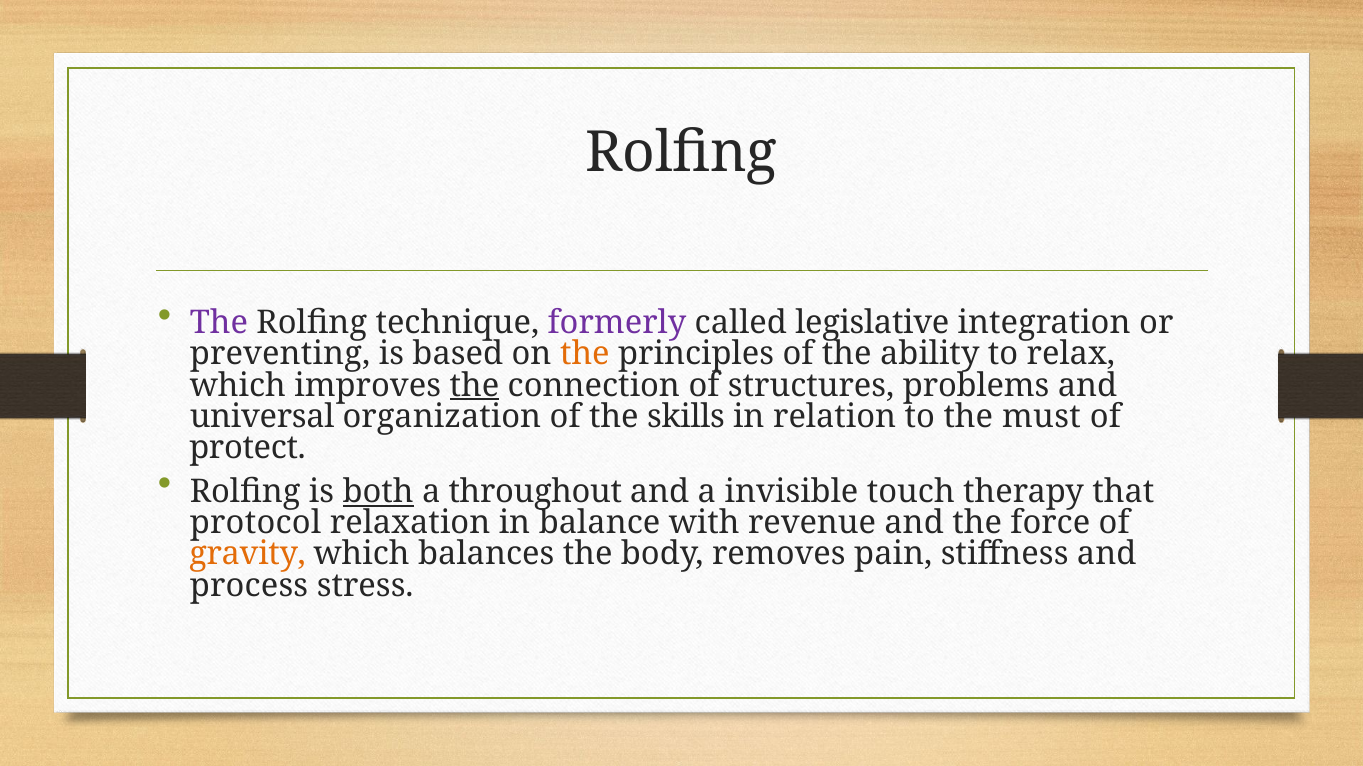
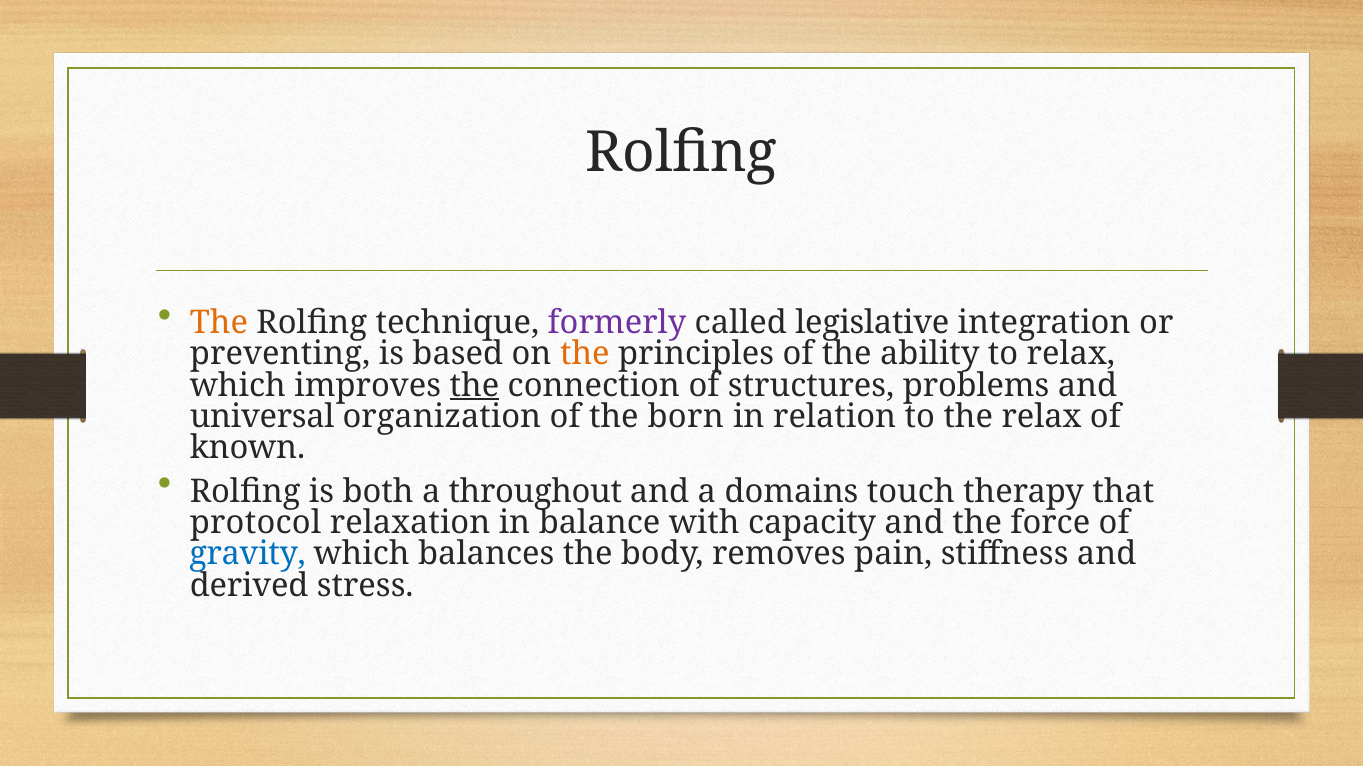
The colour: purple -> orange (219, 323)
skills: skills -> born (686, 417)
the must: must -> relax (1042, 417)
protect: protect -> known (248, 448)
both underline: present -> none (378, 492)
invisible: invisible -> domains (792, 492)
revenue: revenue -> capacity (812, 523)
gravity colour: orange -> blue (248, 555)
process: process -> derived (249, 586)
